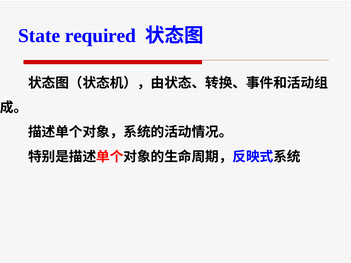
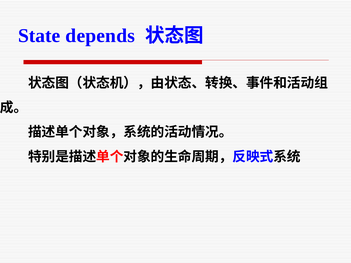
required: required -> depends (100, 36)
